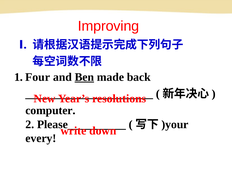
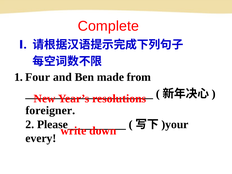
Improving: Improving -> Complete (108, 26)
Ben underline: present -> none (84, 77)
back: back -> from (139, 77)
computer: computer -> foreigner (50, 110)
